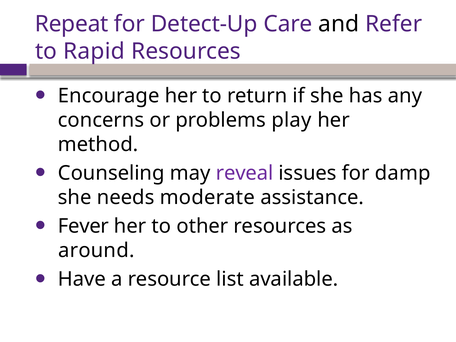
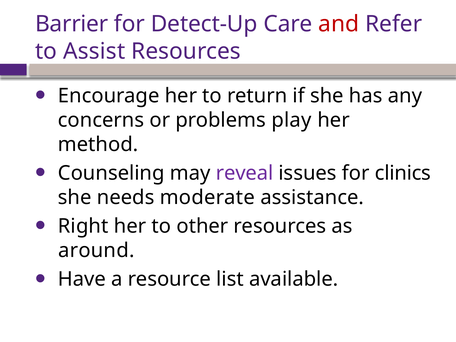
Repeat: Repeat -> Barrier (72, 24)
and colour: black -> red (339, 24)
Rapid: Rapid -> Assist (94, 51)
damp: damp -> clinics (403, 173)
Fever: Fever -> Right (83, 226)
